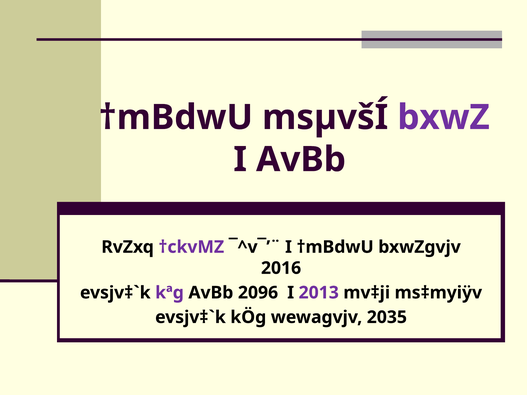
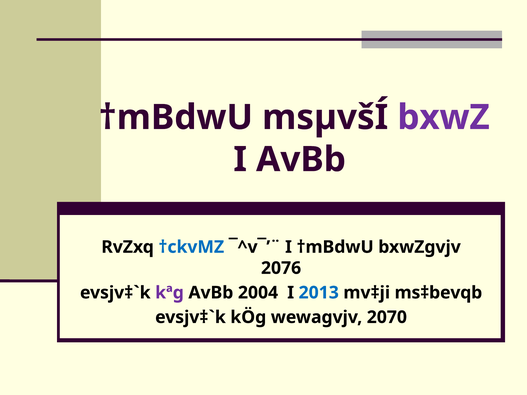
†ckvMZ colour: purple -> blue (191, 247)
2016: 2016 -> 2076 (281, 268)
2096: 2096 -> 2004 (258, 293)
2013 colour: purple -> blue (319, 293)
ms‡myiÿv: ms‡myiÿv -> ms‡bevqb (438, 293)
2035: 2035 -> 2070 (387, 317)
